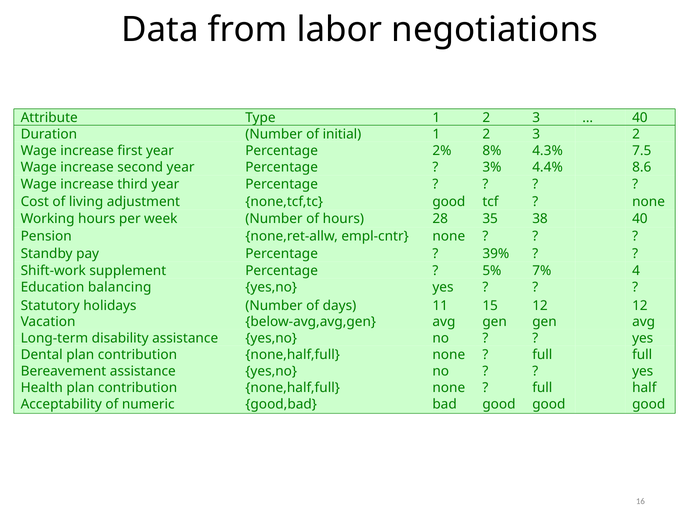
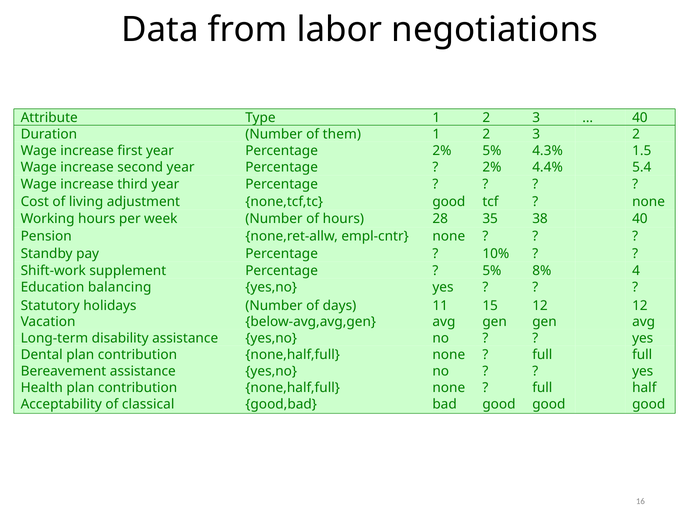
initial: initial -> them (342, 134)
8%: 8% -> 5% (492, 151)
7.5: 7.5 -> 1.5 (642, 151)
3%: 3% -> 2% (492, 167)
8.6: 8.6 -> 5.4 (642, 167)
39%: 39% -> 10% (496, 254)
7%: 7% -> 8% (542, 271)
numeric: numeric -> classical (148, 404)
